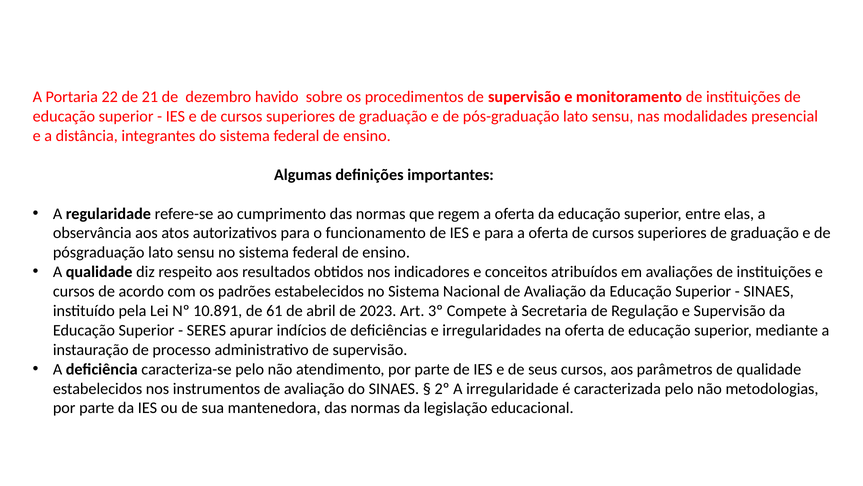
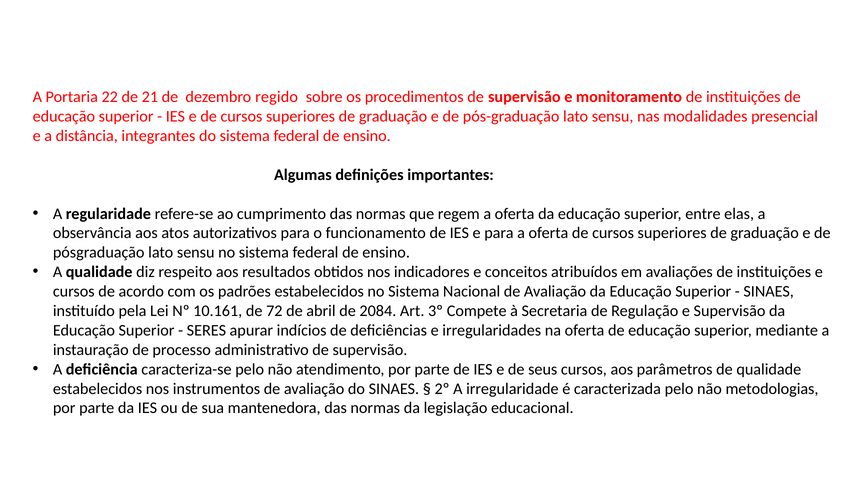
havido: havido -> regido (277, 97)
10.891: 10.891 -> 10.161 (218, 311)
61: 61 -> 72 (274, 311)
2023: 2023 -> 2084 (378, 311)
